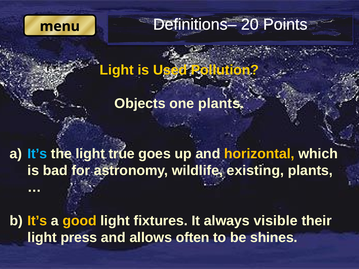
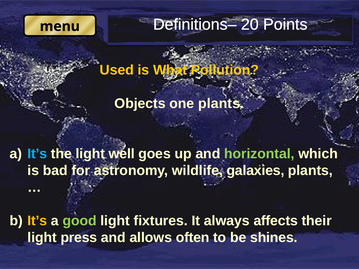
Light: Light -> Used (117, 70)
Used: Used -> What (170, 70)
true: true -> well (122, 154)
horizontal colour: yellow -> light green (259, 154)
existing: existing -> galaxies (255, 171)
good colour: yellow -> light green (80, 221)
visible: visible -> affects (276, 221)
